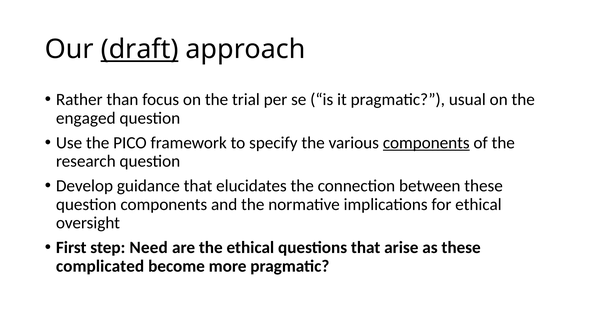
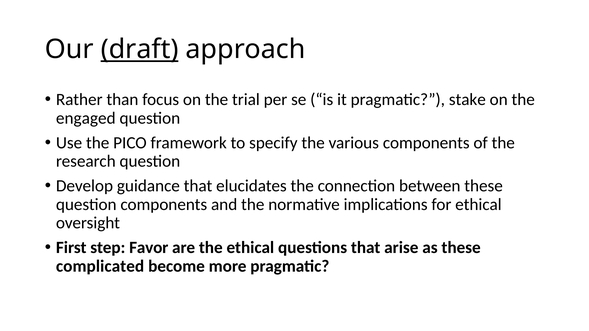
usual: usual -> stake (467, 100)
components underline: present -> none (426, 143)
Need: Need -> Favor (149, 248)
